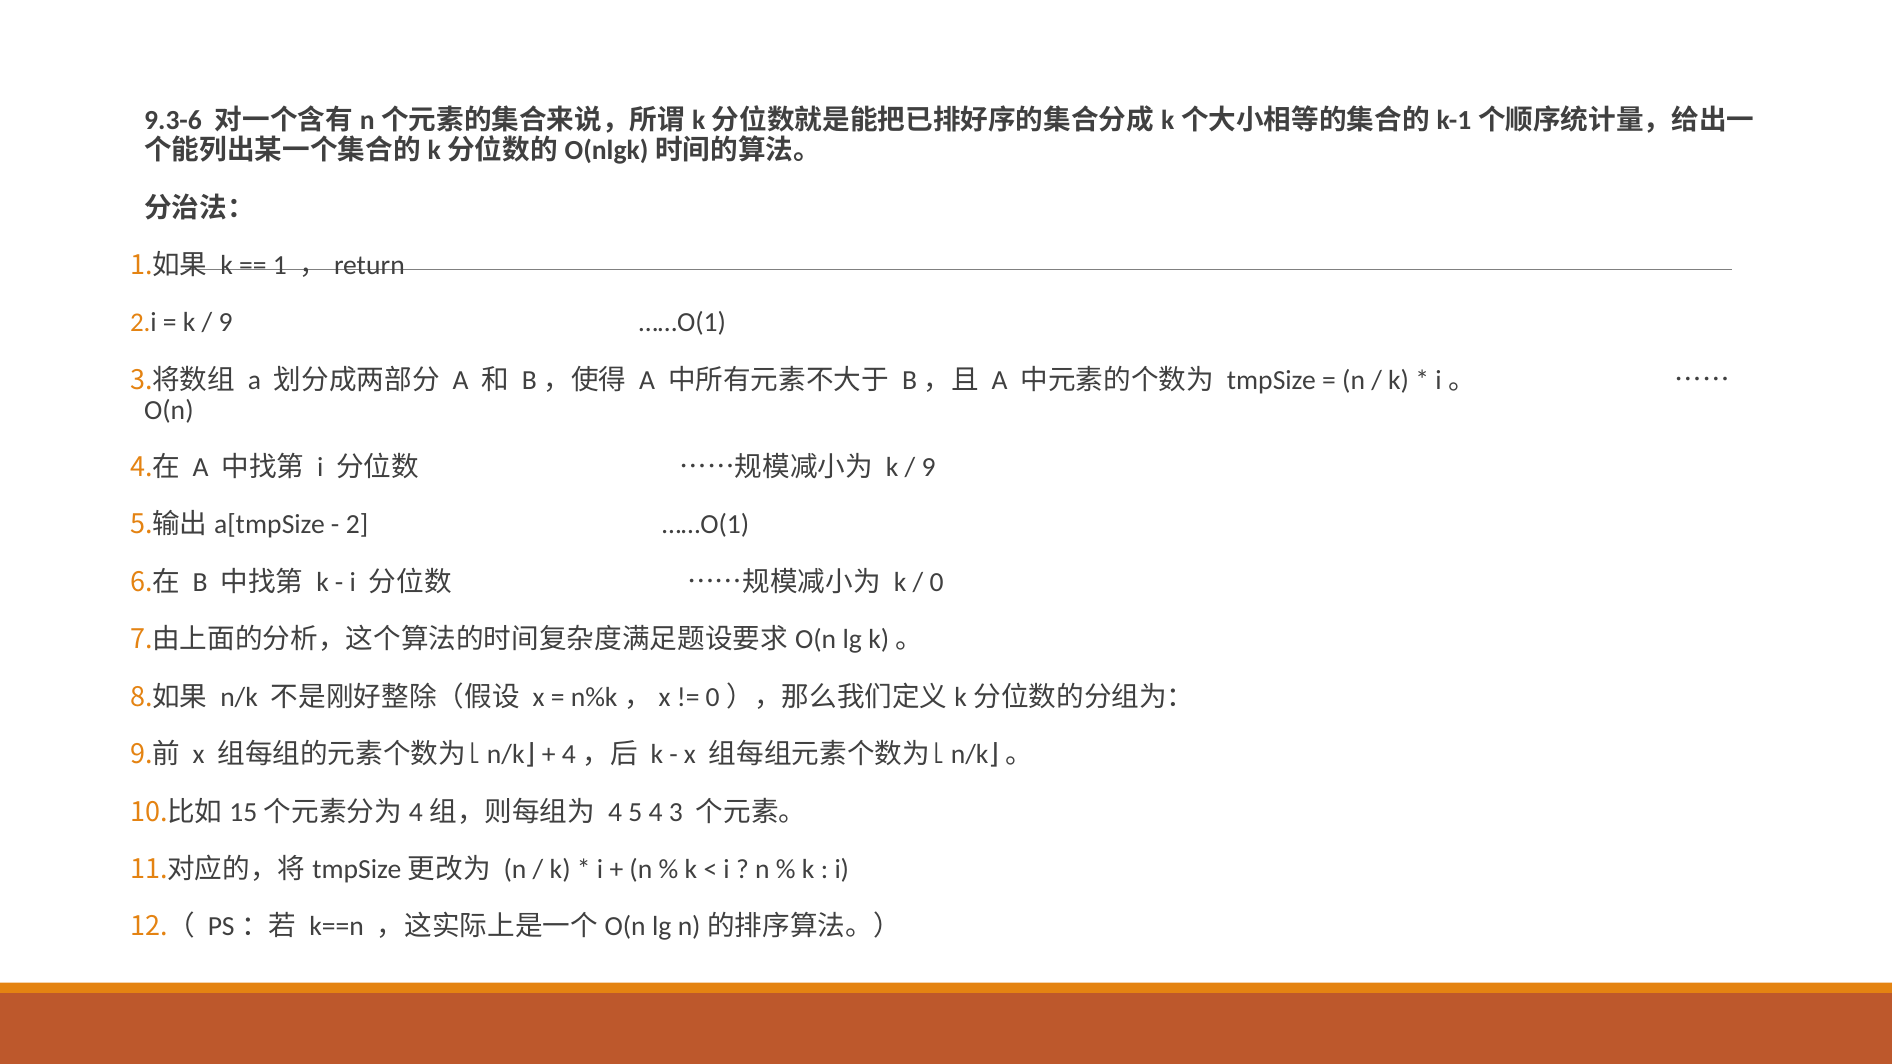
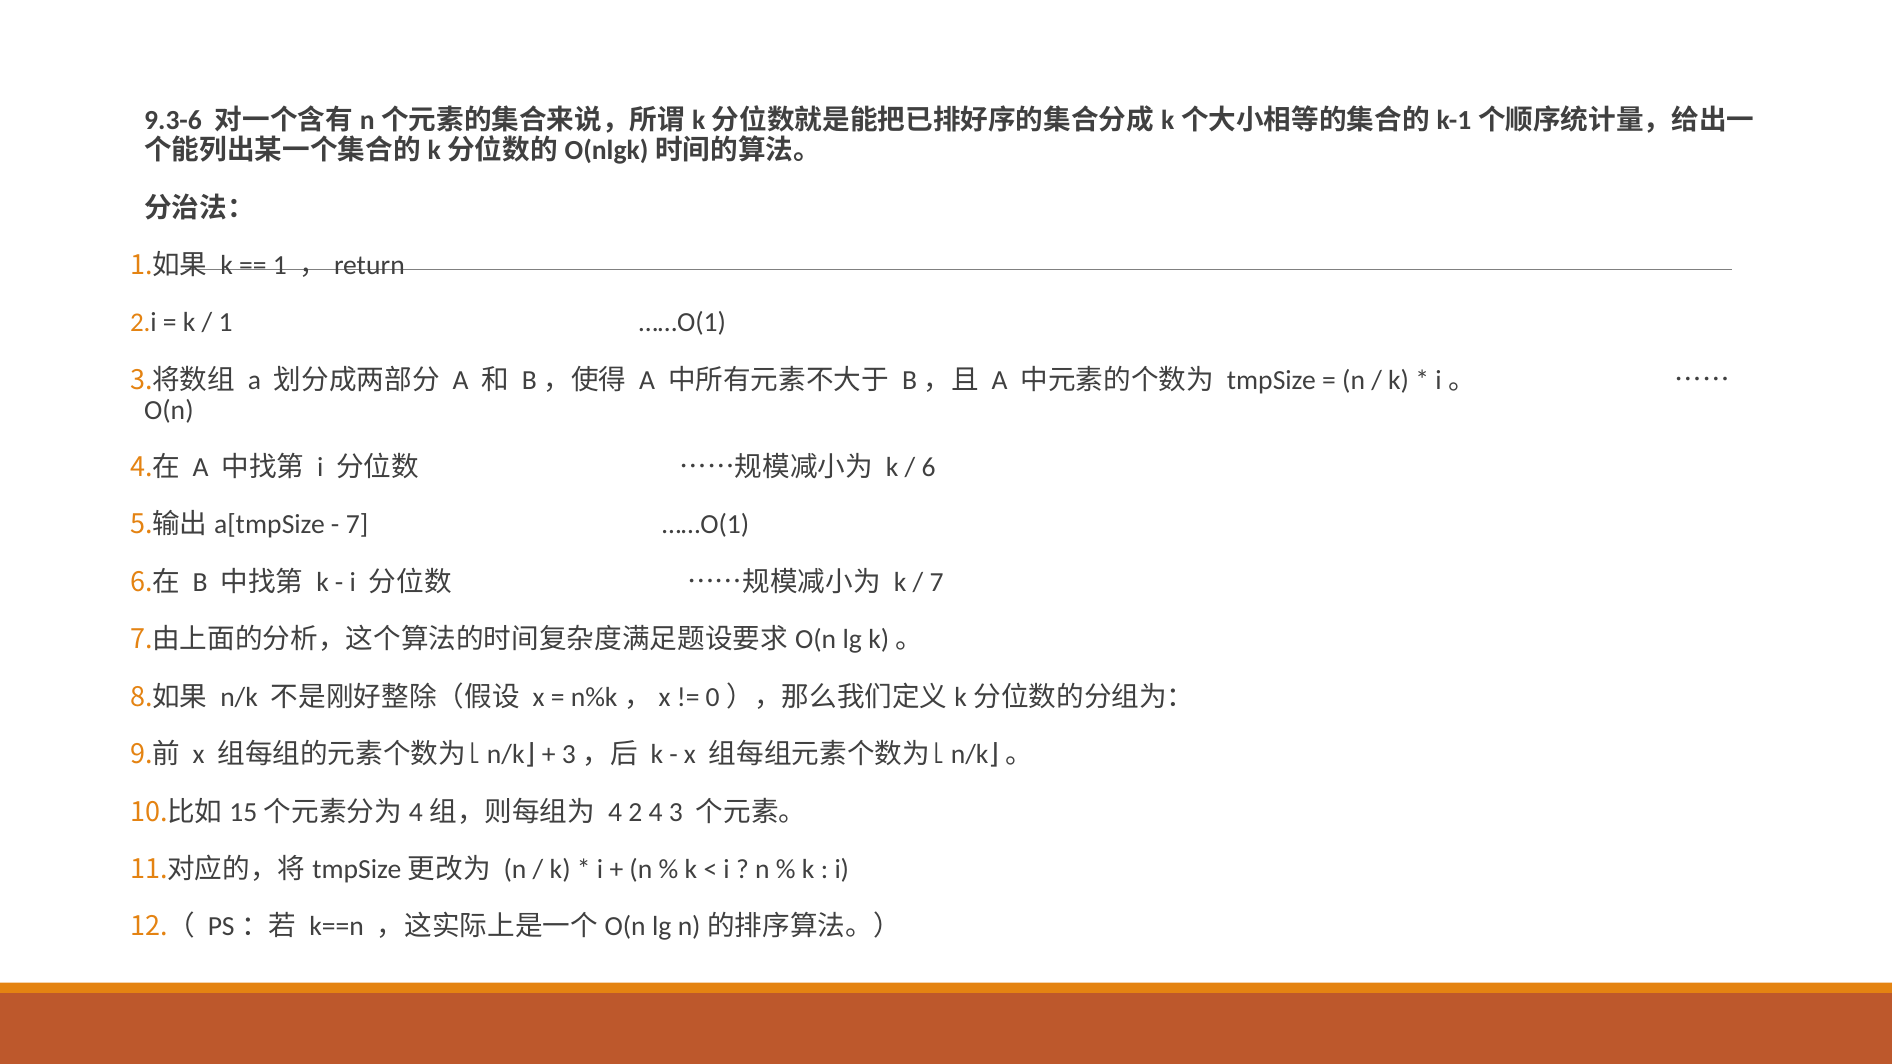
9: 9 -> 1 (226, 323)
9: 9 -> 6 (929, 468)
2: 2 -> 7 (357, 525)
0: 0 -> 7 (937, 582)
4: 4 -> 3 (569, 755)
5: 5 -> 2 (635, 812)
